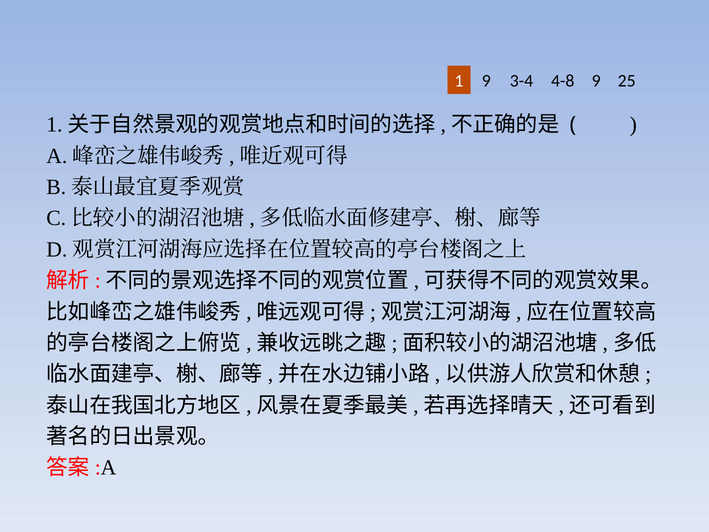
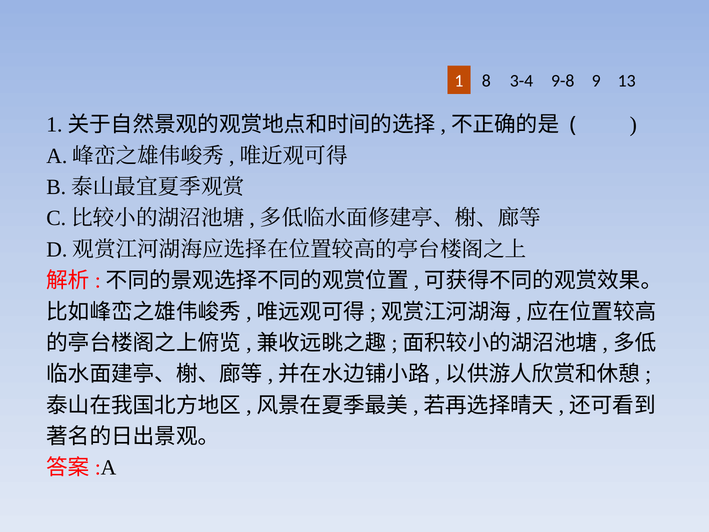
1 9: 9 -> 8 (486, 81)
4-8: 4-8 -> 9-8 (563, 81)
25: 25 -> 13 (627, 81)
